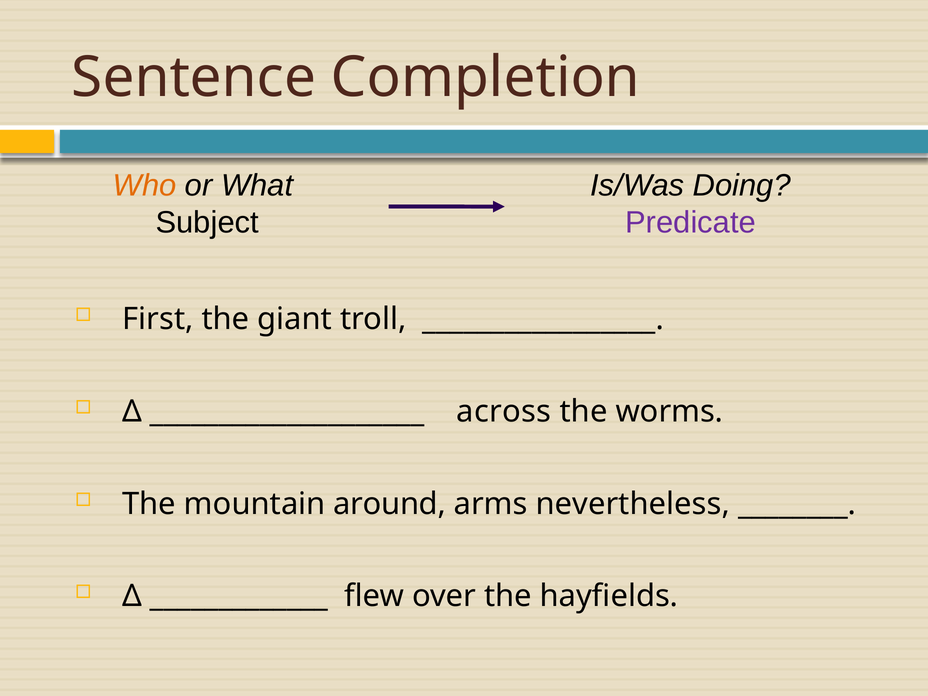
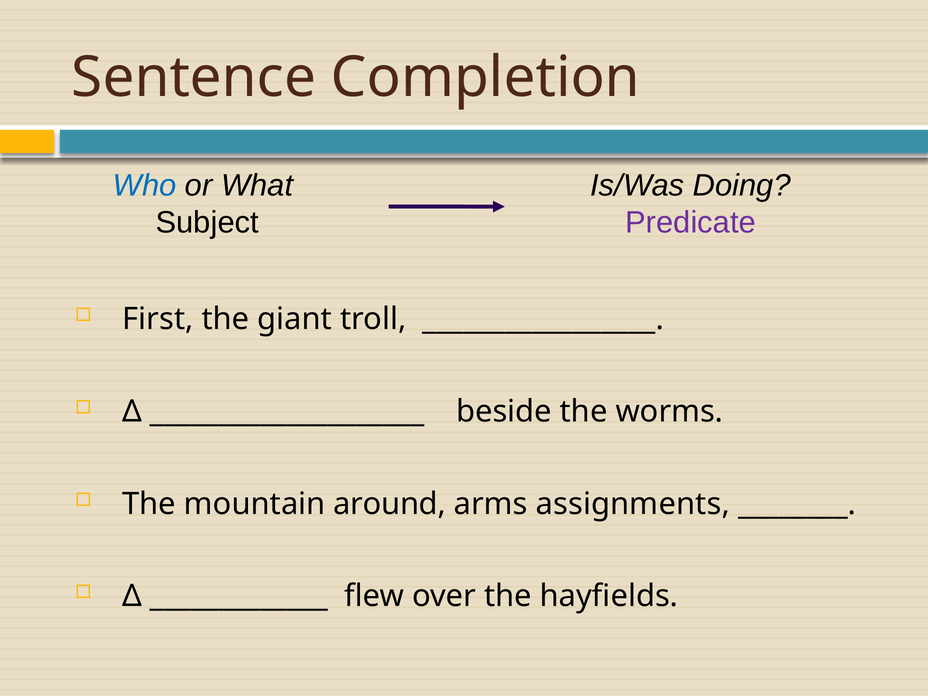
Who colour: orange -> blue (145, 185)
across: across -> beside (504, 412)
nevertheless: nevertheless -> assignments (633, 504)
